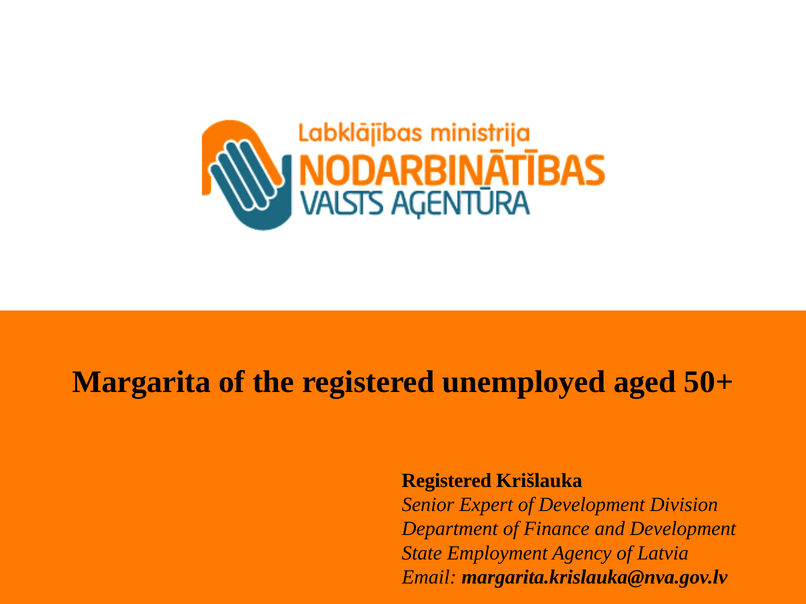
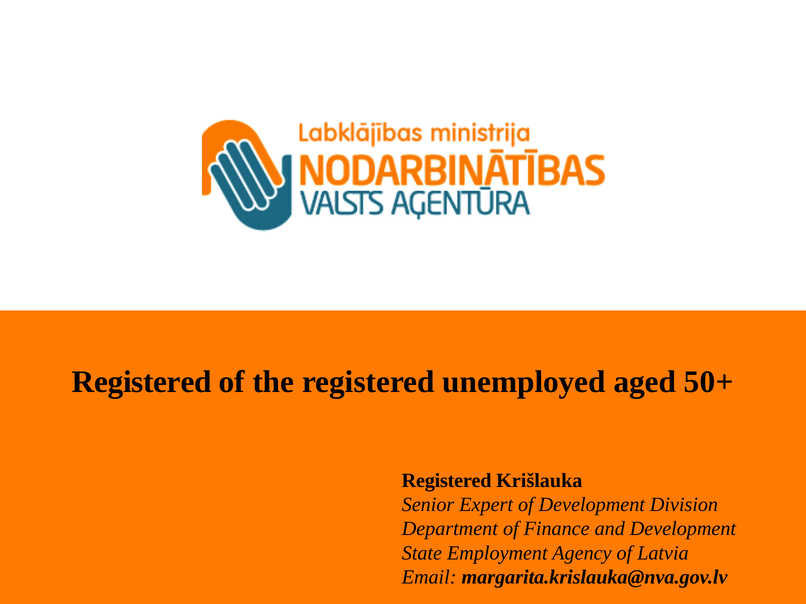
Margarita: Margarita -> Registered (142, 382)
